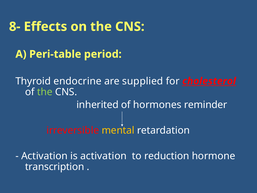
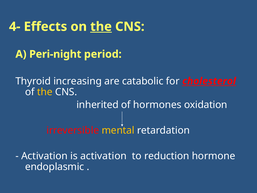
8-: 8- -> 4- (15, 27)
the underline: none -> present (101, 27)
Peri-table: Peri-table -> Peri-night (55, 54)
endocrine: endocrine -> increasing (78, 81)
supplied: supplied -> catabolic (143, 81)
the colour: light green -> yellow (45, 92)
reminder: reminder -> oxidation (206, 105)
transcription: transcription -> endoplasmic (55, 167)
